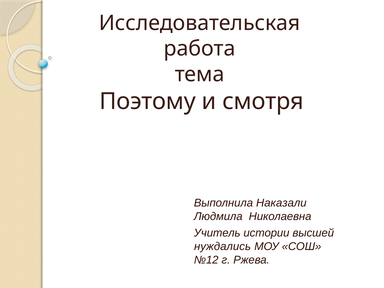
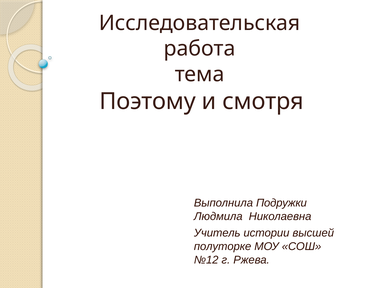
Наказали: Наказали -> Подружки (281, 203)
нуждались: нуждались -> полуторке (223, 246)
